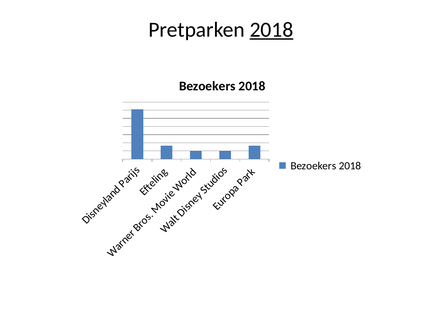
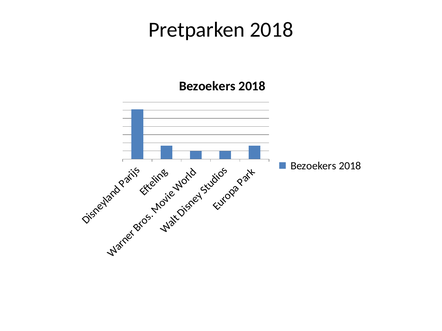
2018 underline: present -> none (271, 30)
